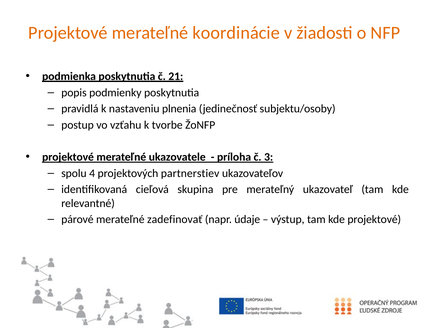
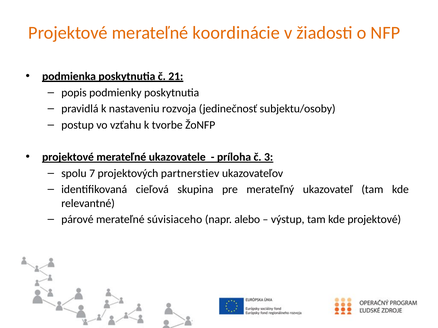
plnenia: plnenia -> rozvoja (179, 109)
4: 4 -> 7 (92, 174)
zadefinovať: zadefinovať -> súvisiaceho (175, 220)
údaje: údaje -> alebo (247, 220)
